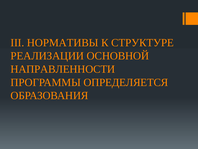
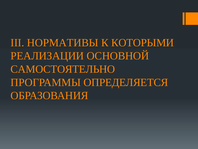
СТРУКТУРЕ: СТРУКТУРЕ -> КОТОРЫМИ (143, 43)
НАПРАВЛЕННОСТИ: НАПРАВЛЕННОСТИ -> САМОСТОЯТЕЛЬНО (63, 69)
